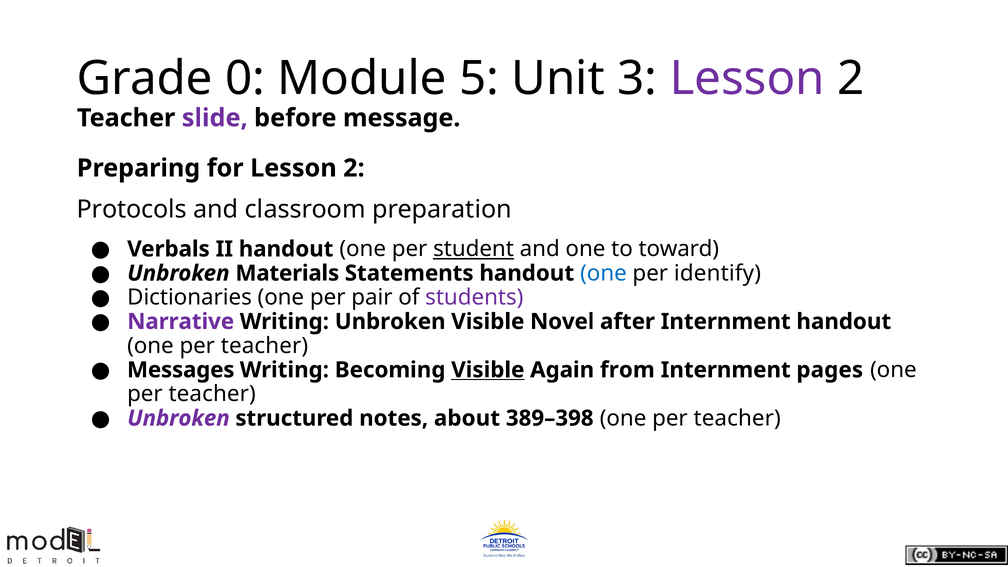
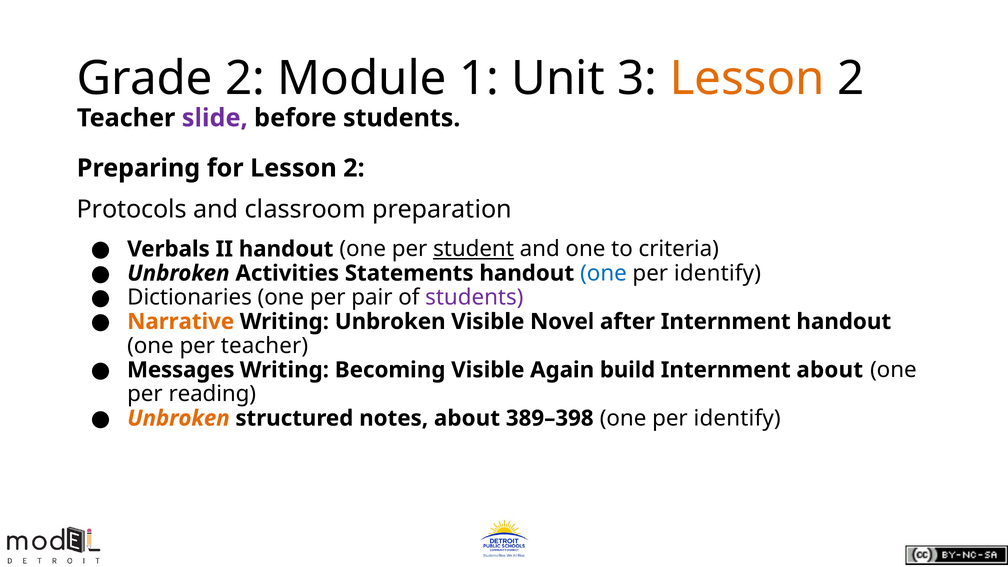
Grade 0: 0 -> 2 (245, 79)
5: 5 -> 1 (479, 79)
Lesson colour: purple -> orange (747, 79)
before message: message -> students (402, 118)
toward: toward -> criteria (679, 249)
Materials: Materials -> Activities (287, 273)
Narrative colour: purple -> orange (181, 322)
Visible underline: present -> none (488, 370)
from: from -> build (628, 370)
Internment pages: pages -> about (830, 370)
teacher: teacher -> reading (212, 394)
Unbroken colour: purple -> orange (178, 418)
389–398 one per teacher: teacher -> identify (737, 418)
